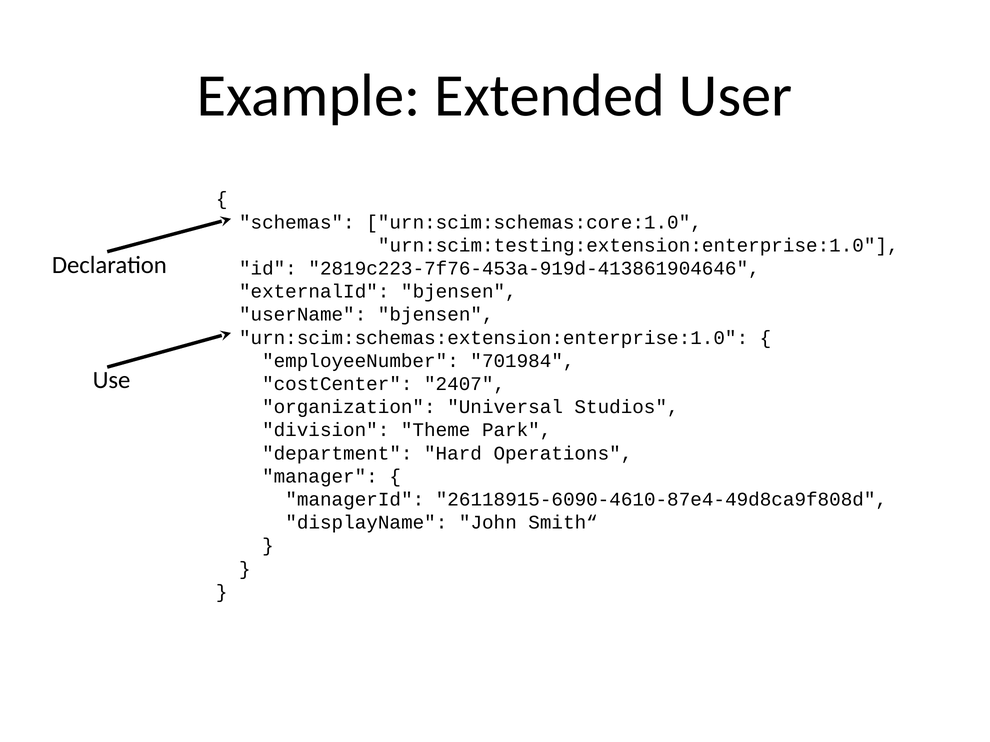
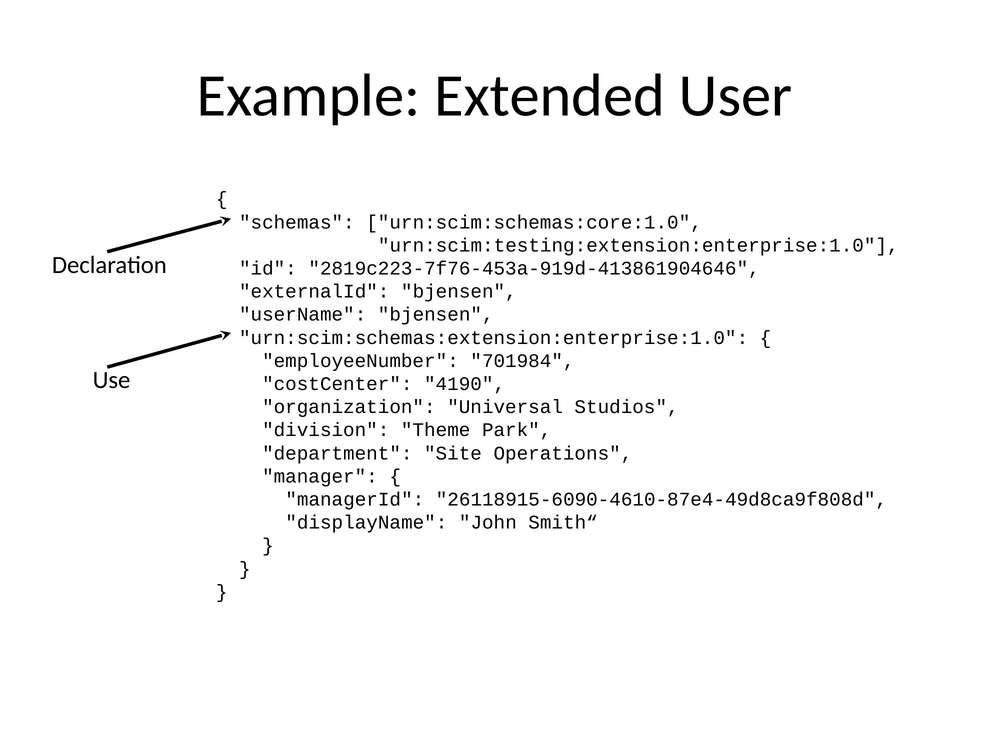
2407: 2407 -> 4190 (465, 384)
Hard: Hard -> Site (453, 453)
